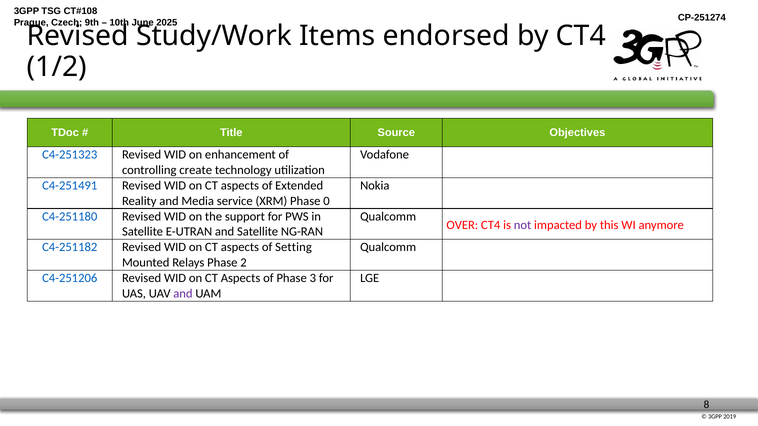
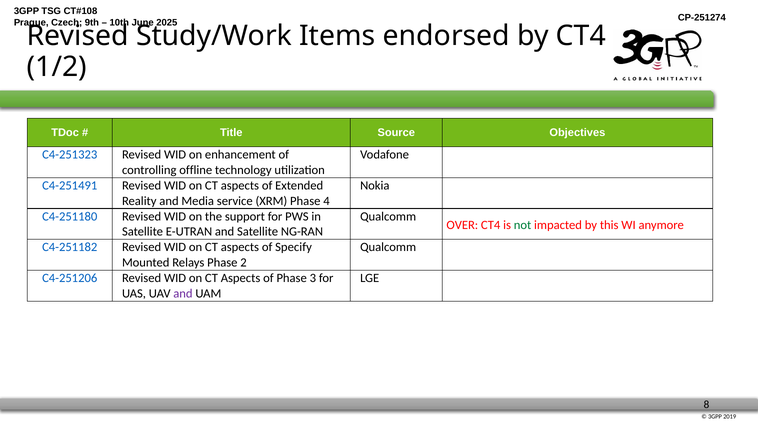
create: create -> offline (196, 170)
0: 0 -> 4 (326, 201)
not colour: purple -> green (523, 225)
Setting: Setting -> Specify (294, 247)
